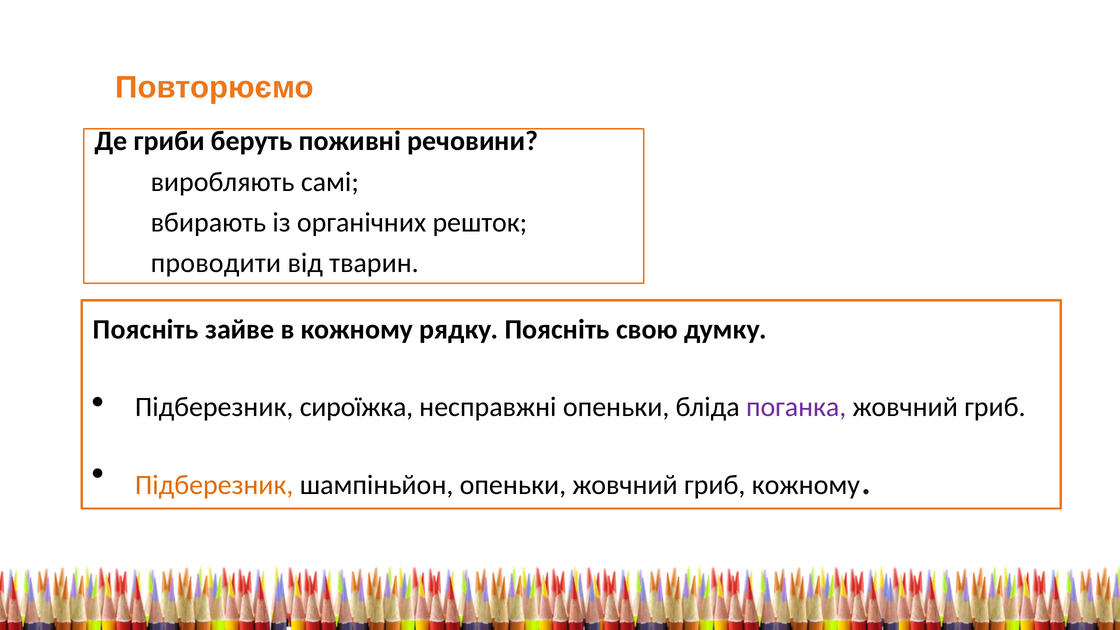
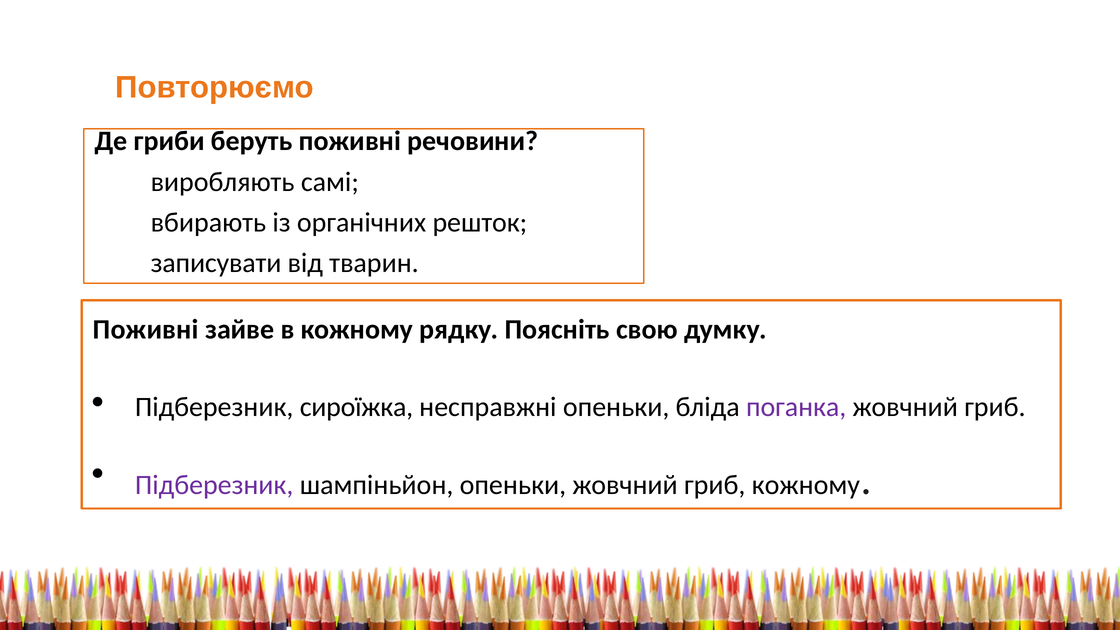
проводити: проводити -> записувати (216, 263)
Поясніть: Поясніть -> Поживні (146, 330)
Підберезник colour: orange -> purple (214, 485)
